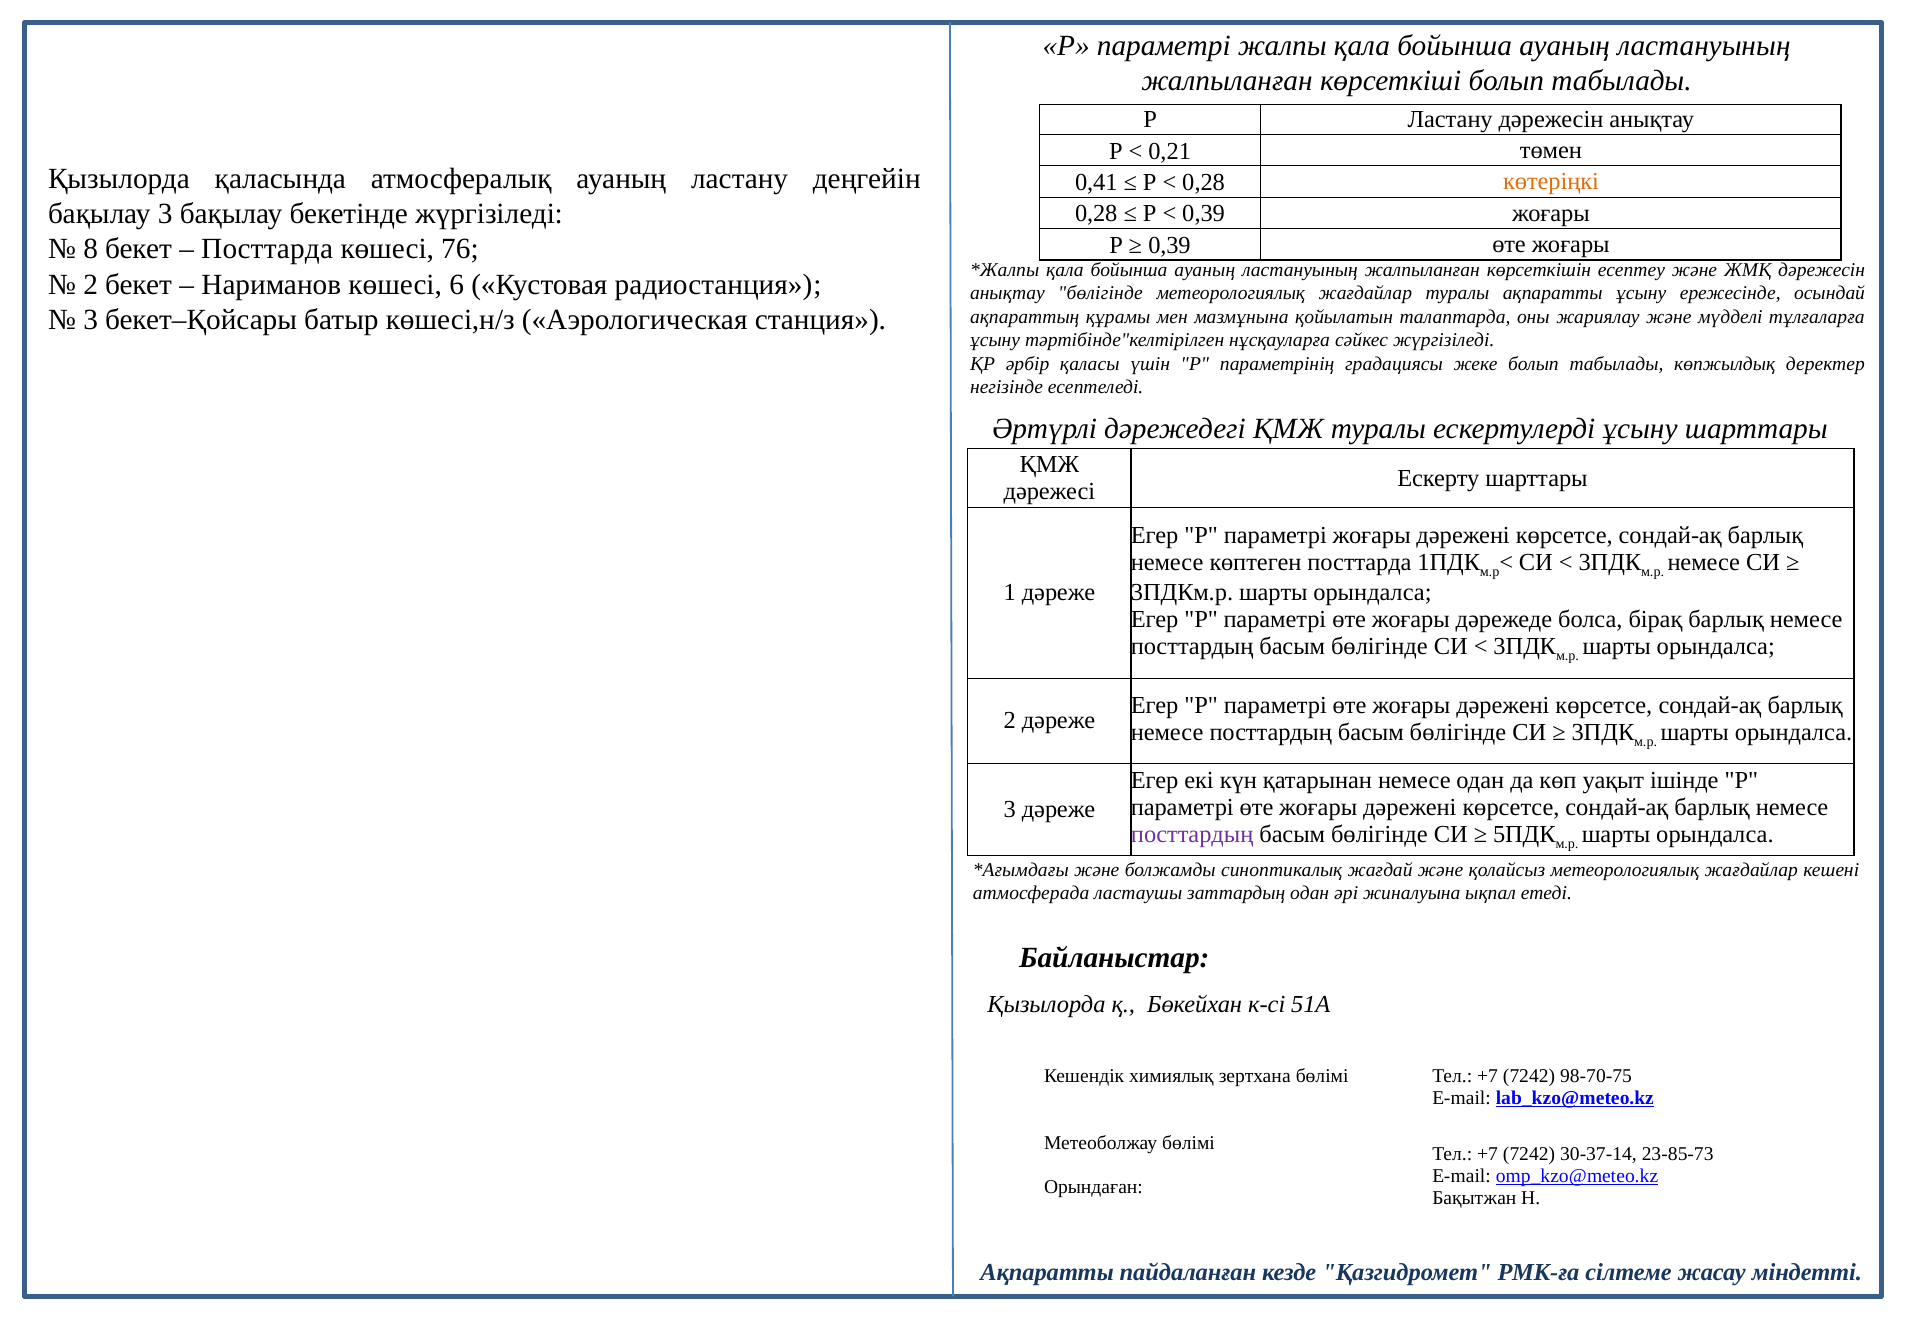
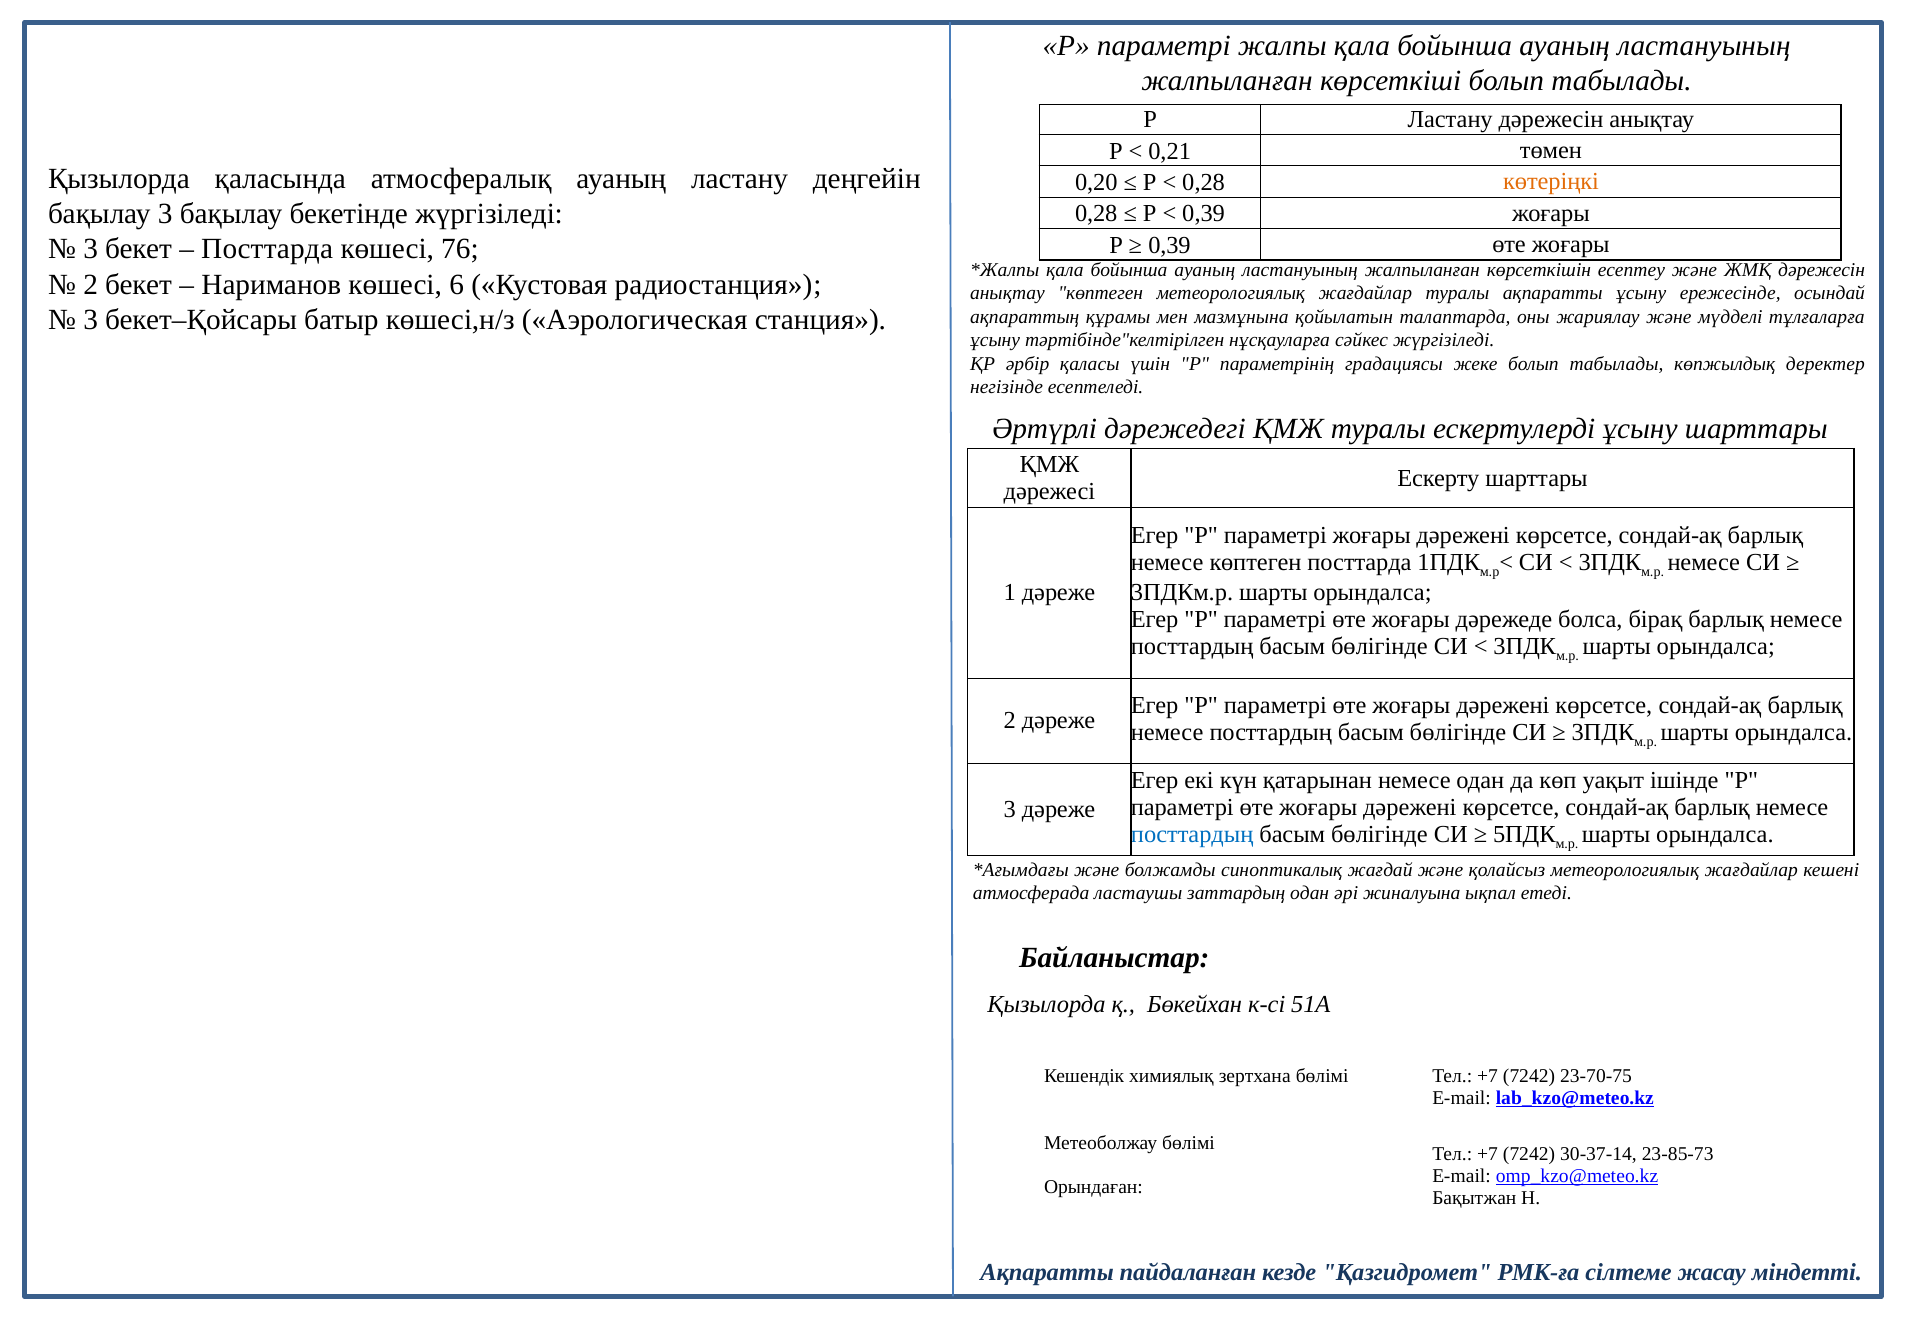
0,41: 0,41 -> 0,20 (1096, 183)
8: 8 -> 3 (91, 249)
анықтау бөлігінде: бөлігінде -> көптеген (1101, 294)
посттардың colour: purple -> blue (1192, 835)
98-70-75: 98-70-75 -> 23-70-75 (1596, 1077)
